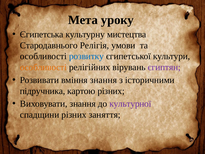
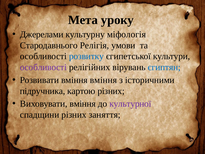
Єгипетська: Єгипетська -> Джерелами (42, 34)
мистецтва: мистецтва -> міфологія (127, 34)
особливості colour: orange -> purple (43, 67)
єгиптян colour: purple -> blue (164, 67)
вміння знання: знання -> вміння (103, 80)
Виховувати знання: знання -> вміння (83, 104)
